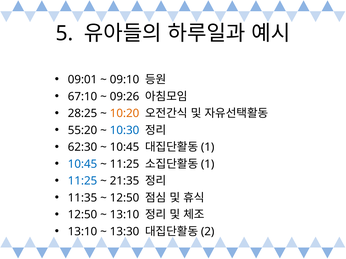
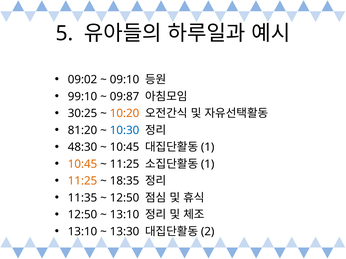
09:01: 09:01 -> 09:02 (83, 80)
67:10: 67:10 -> 99:10 (83, 97)
09:26: 09:26 -> 09:87 (125, 97)
28:25: 28:25 -> 30:25 (83, 114)
55:20: 55:20 -> 81:20 (83, 130)
62:30: 62:30 -> 48:30 (83, 147)
10:45 colour: blue -> orange (83, 164)
11:25 colour: blue -> orange (83, 181)
21:35: 21:35 -> 18:35 (125, 181)
